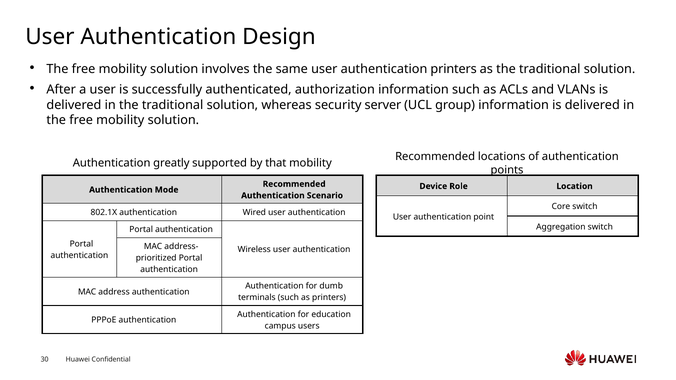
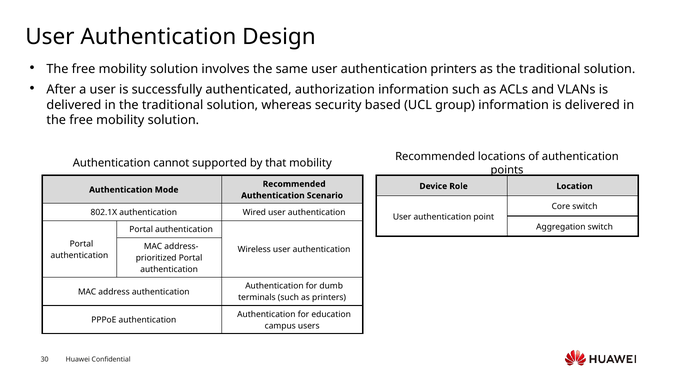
server: server -> based (383, 105)
greatly: greatly -> cannot (171, 163)
